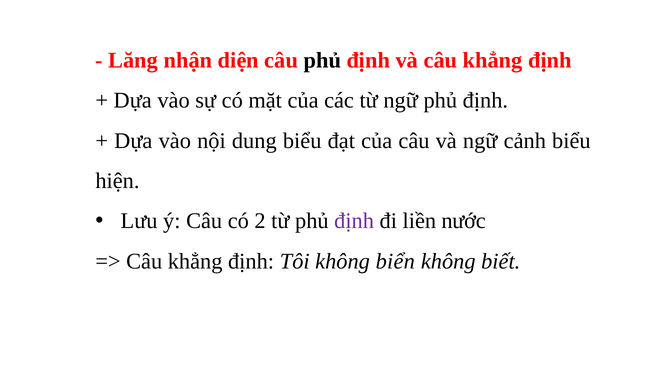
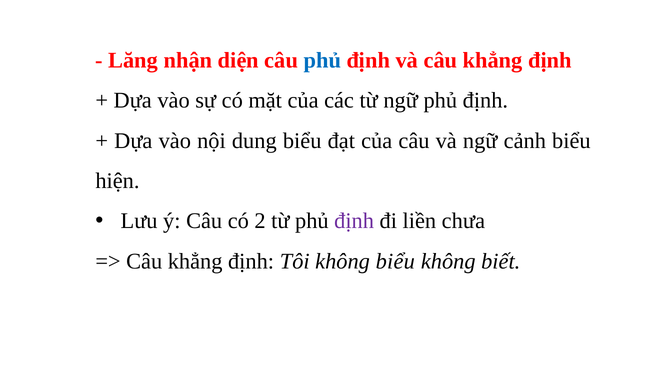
phủ colour: black -> blue (322, 60)
nước: nước -> chưa (463, 221)
không biển: biển -> biểu (395, 262)
